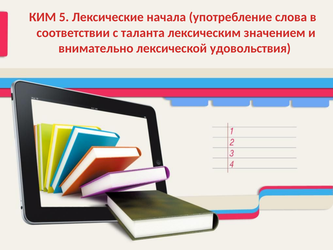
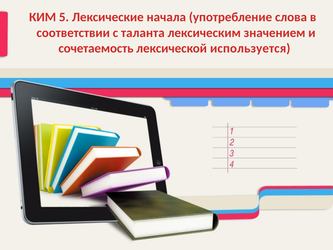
внимательно: внимательно -> сочетаемость (96, 48)
удовольствия: удовольствия -> используется (250, 48)
